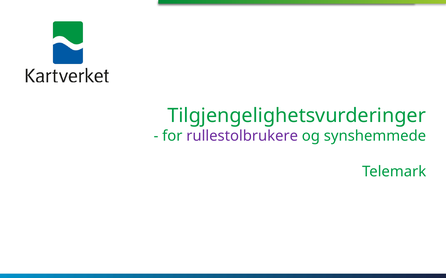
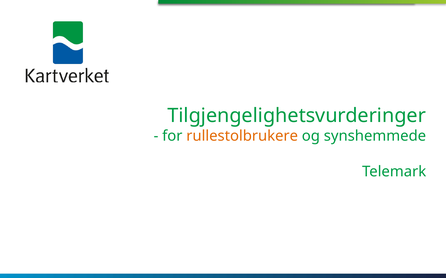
rullestolbrukere colour: purple -> orange (242, 136)
